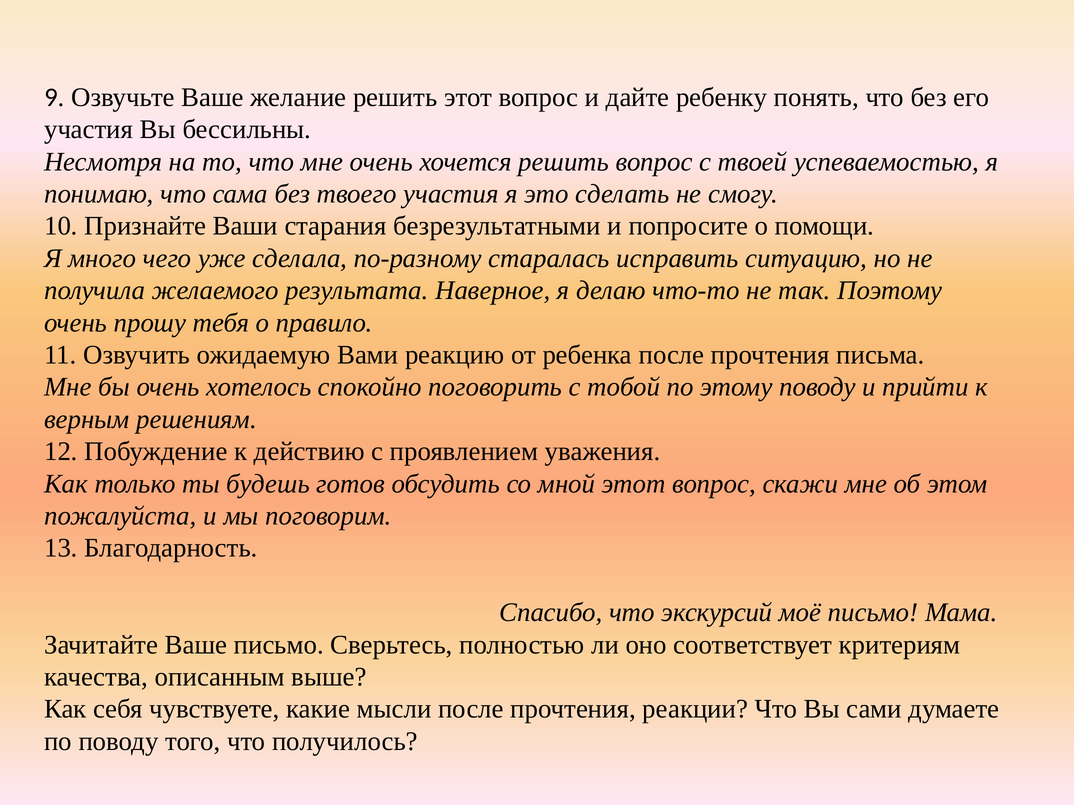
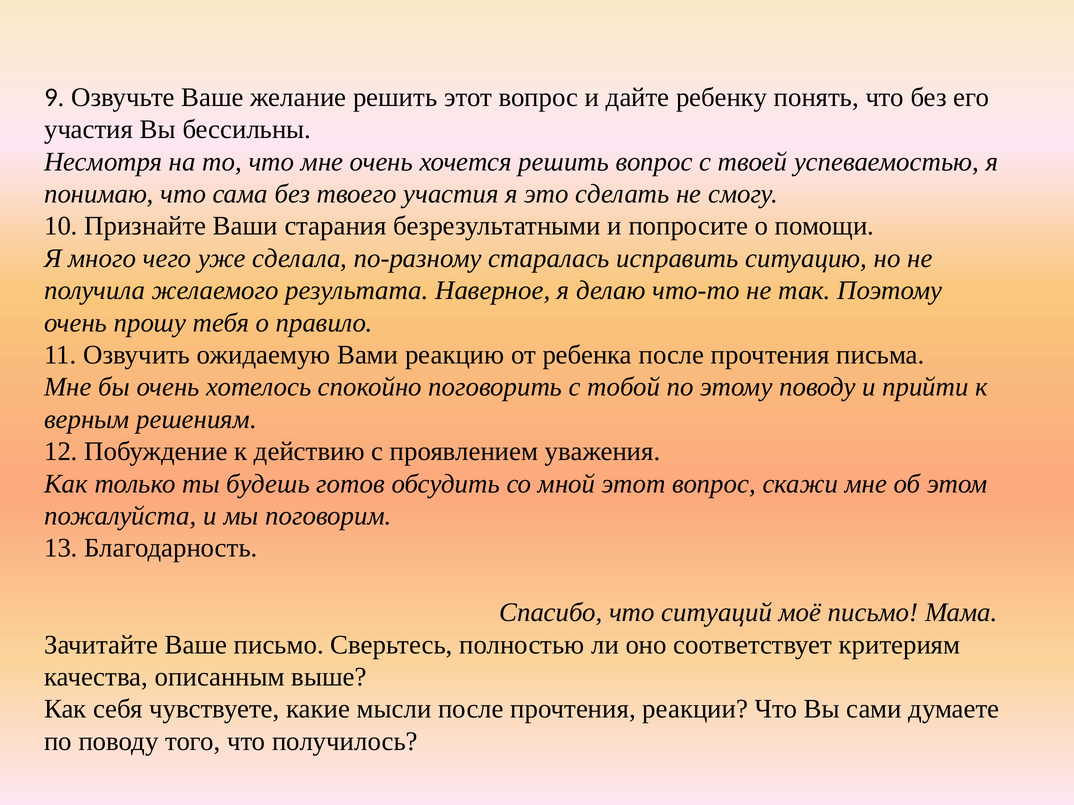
экскурсий: экскурсий -> ситуаций (717, 613)
